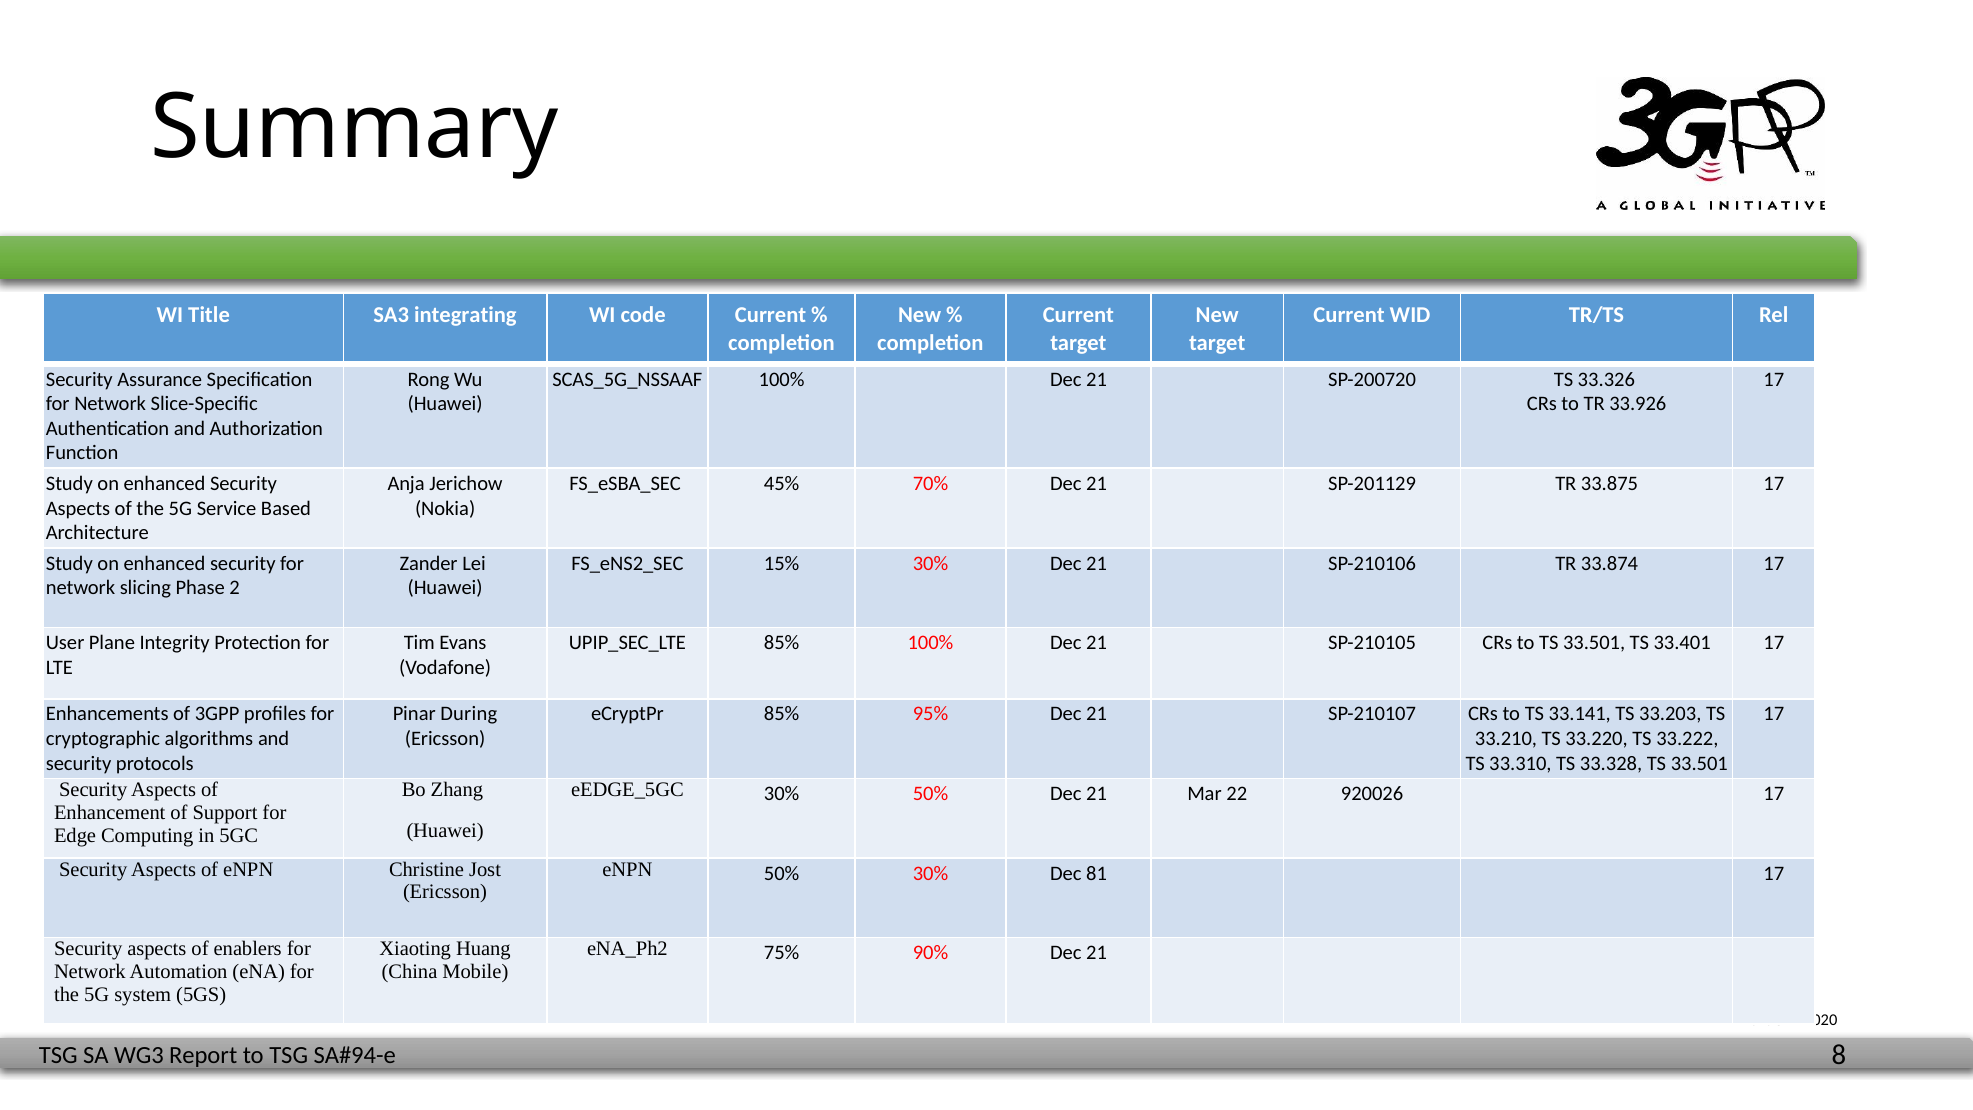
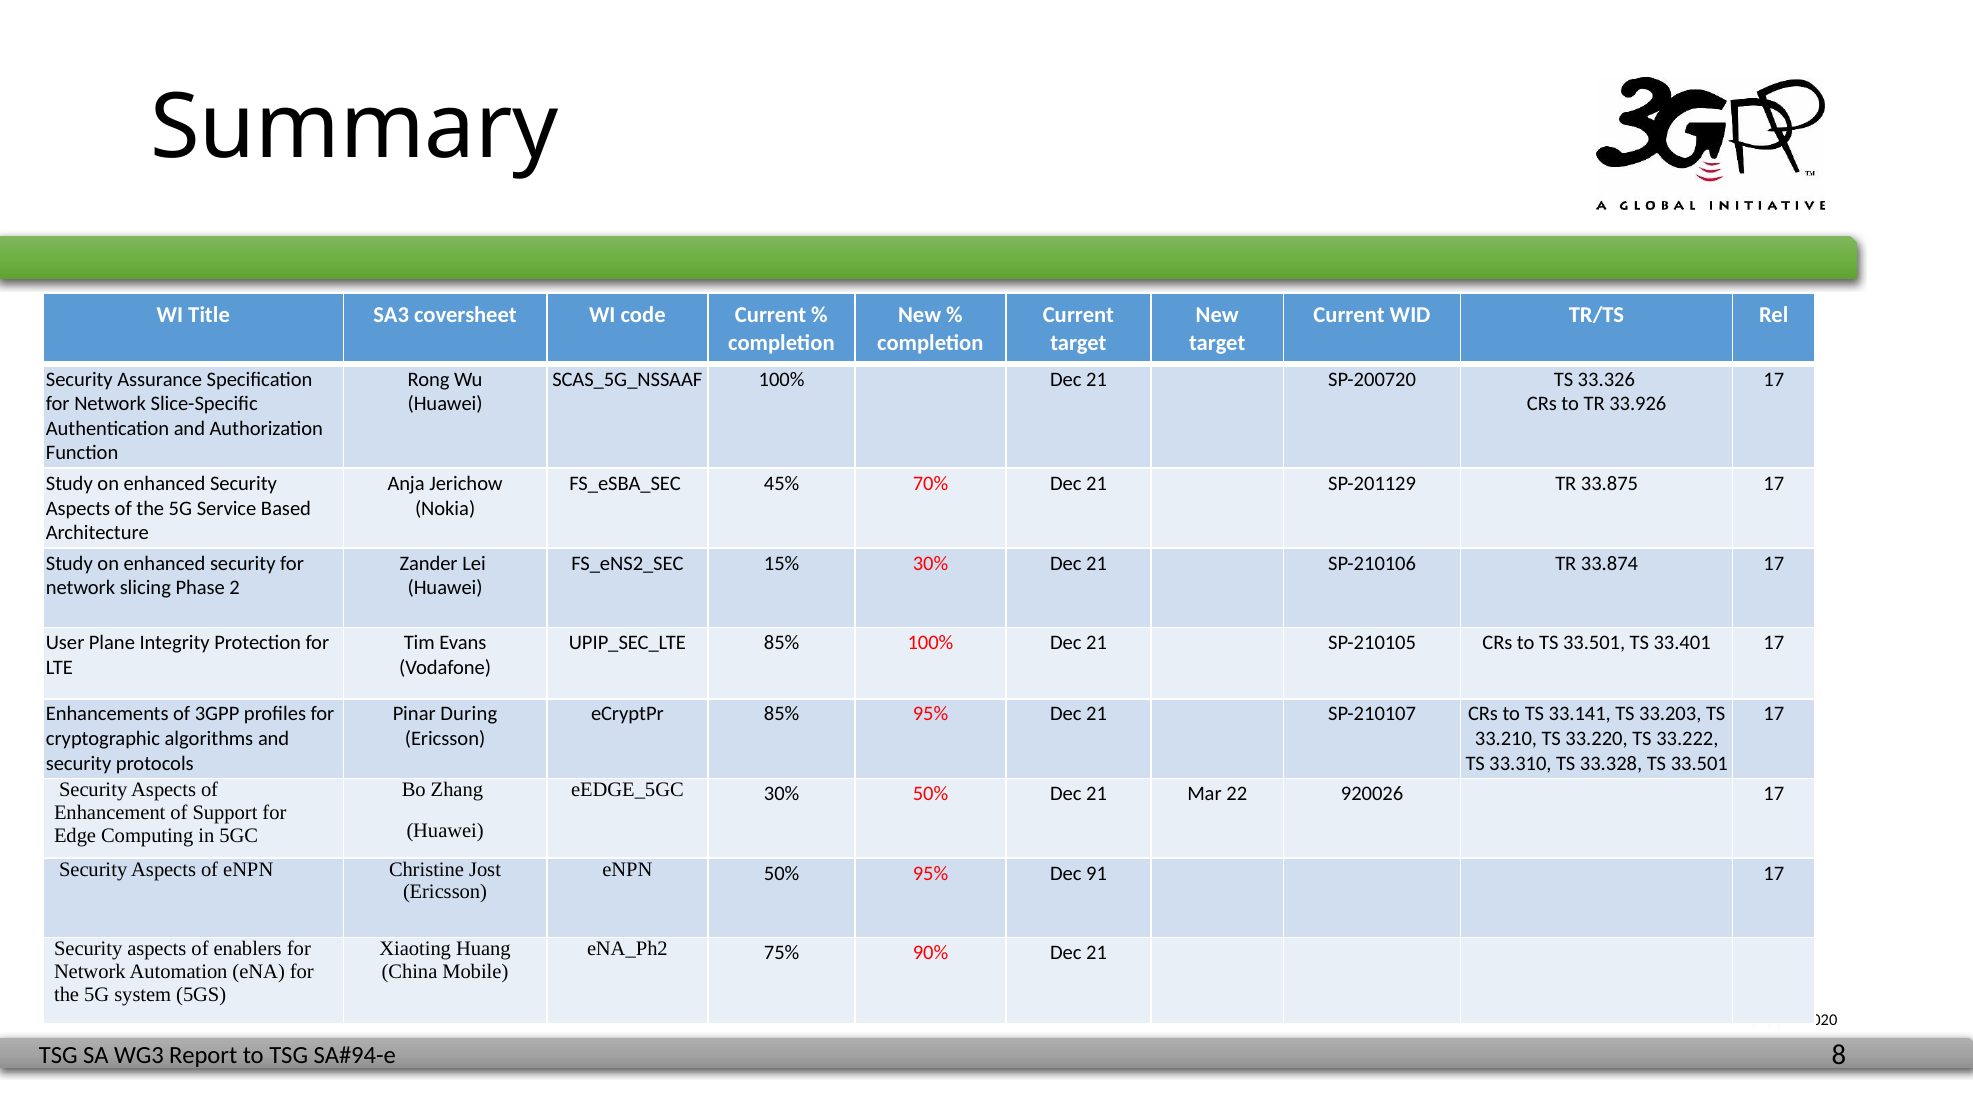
integrating: integrating -> coversheet (465, 315)
50% 30%: 30% -> 95% (931, 873)
81: 81 -> 91 (1097, 873)
